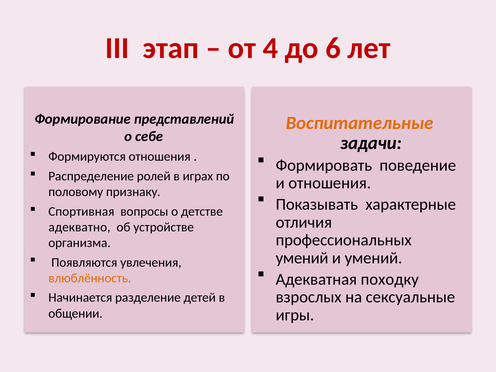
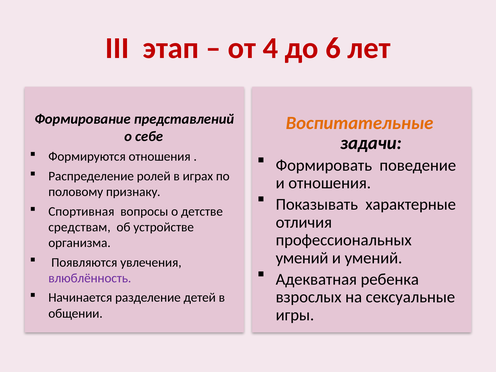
адекватно: адекватно -> средствам (79, 227)
походку: походку -> ребенка (390, 279)
влюблённость colour: orange -> purple (90, 278)
